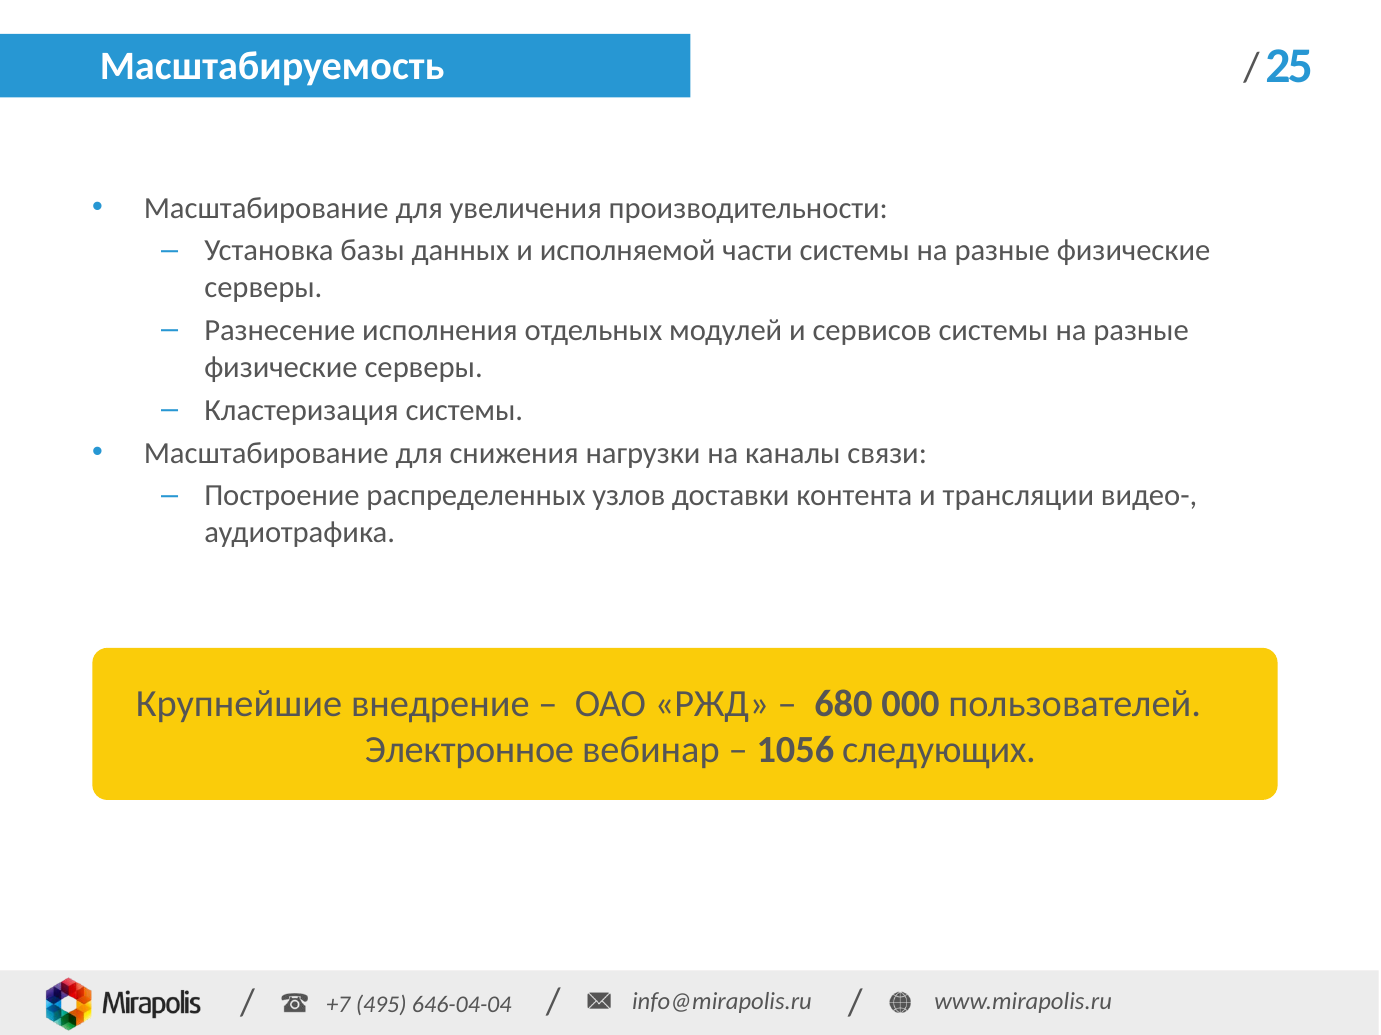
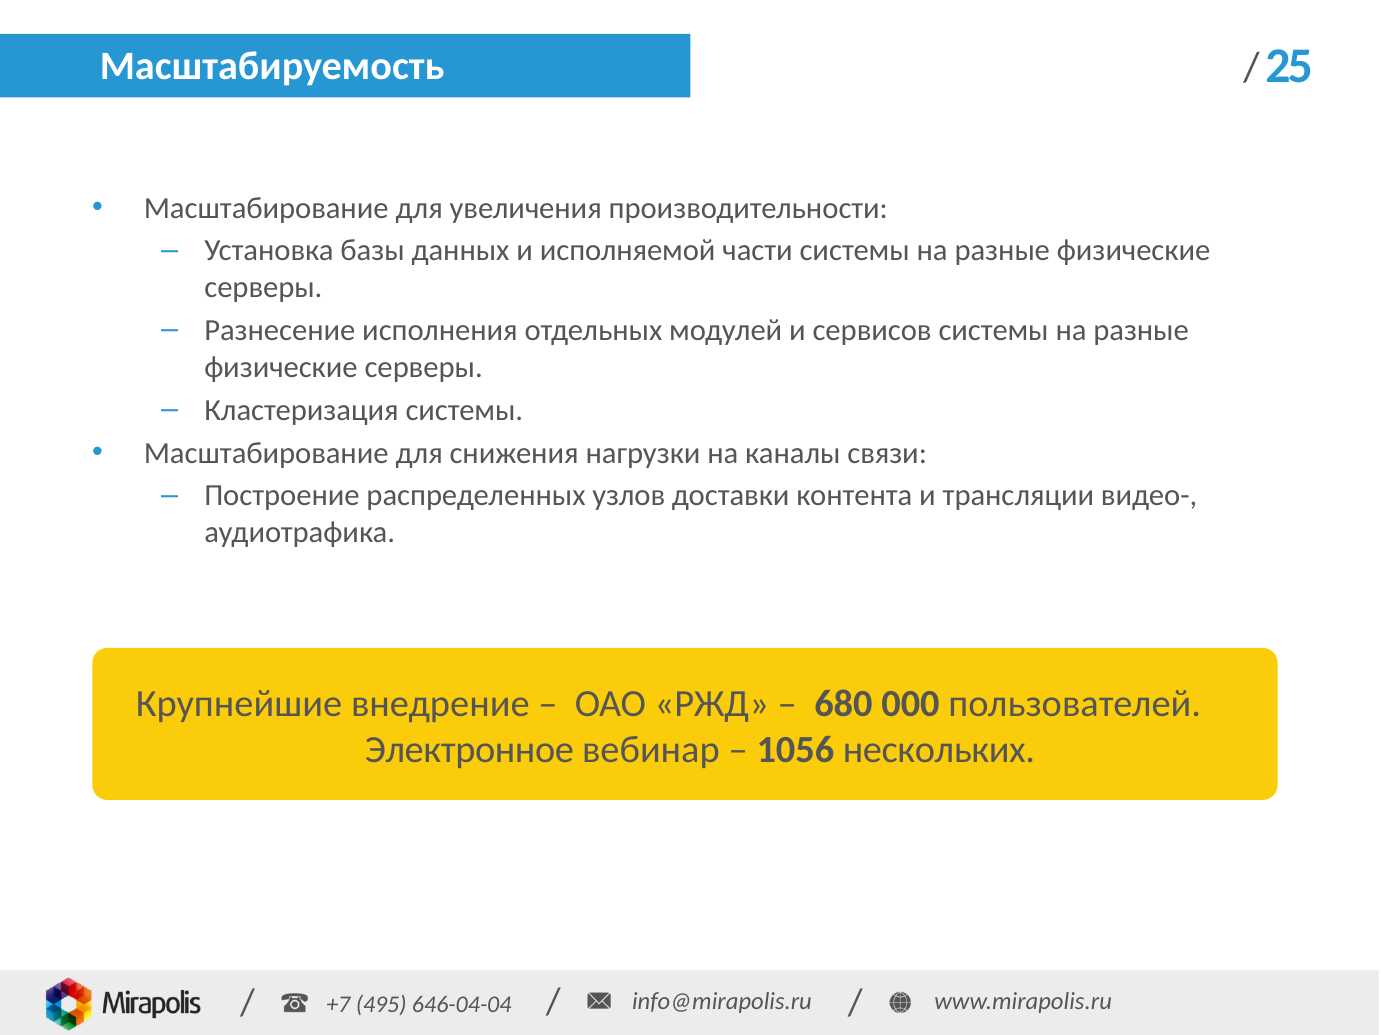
следующих: следующих -> нескольких (939, 751)
